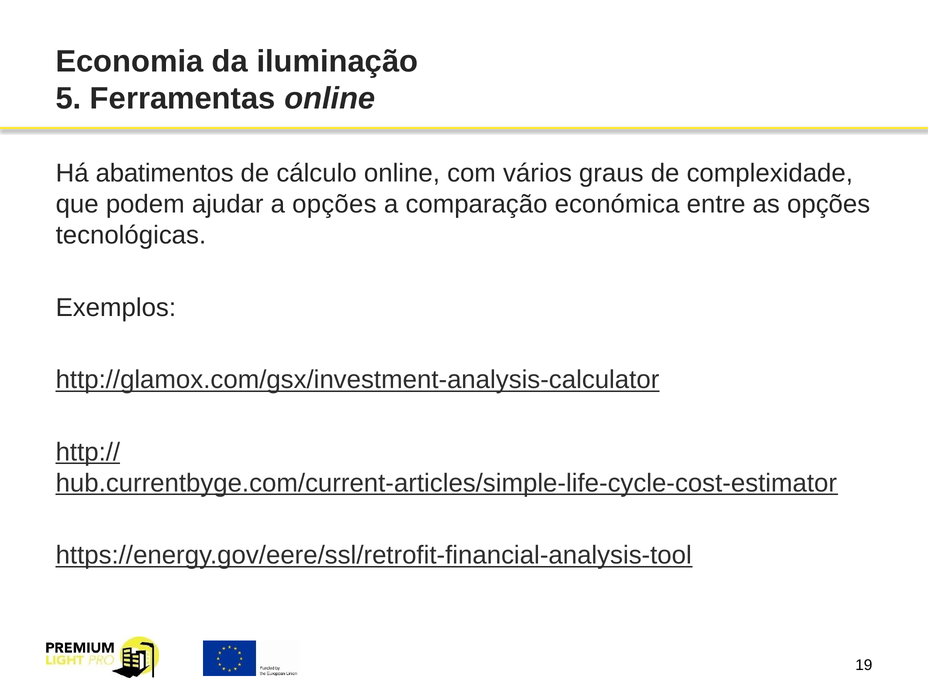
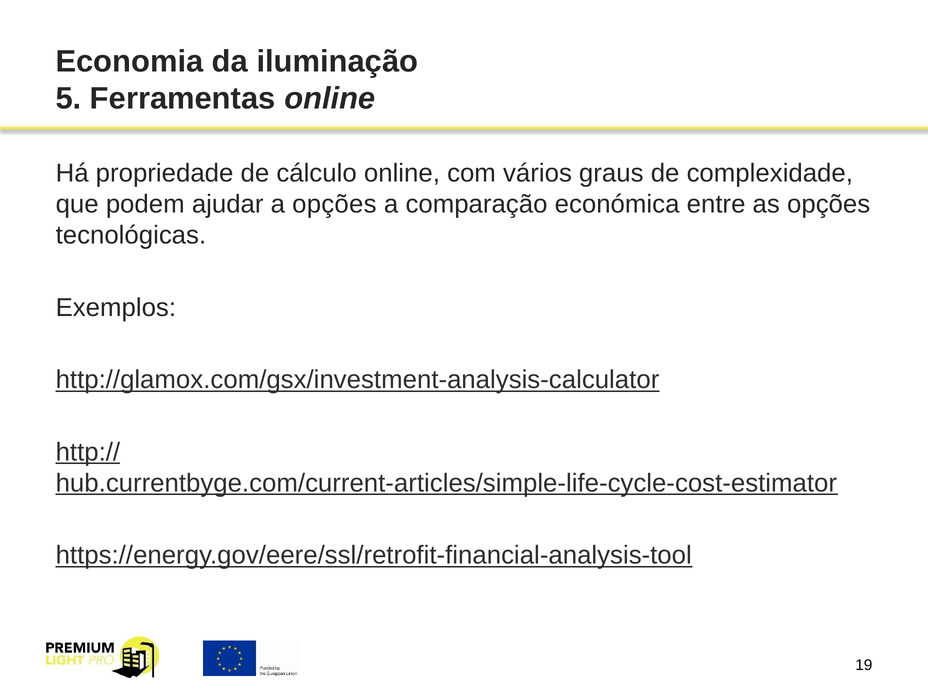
abatimentos: abatimentos -> propriedade (165, 173)
